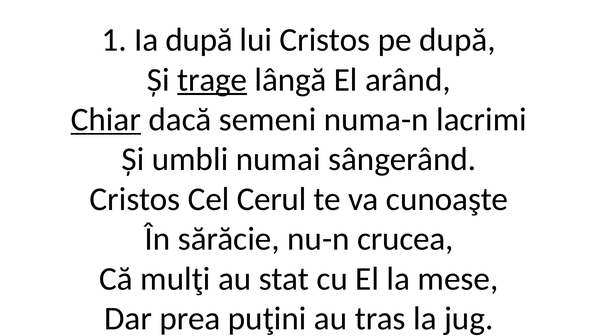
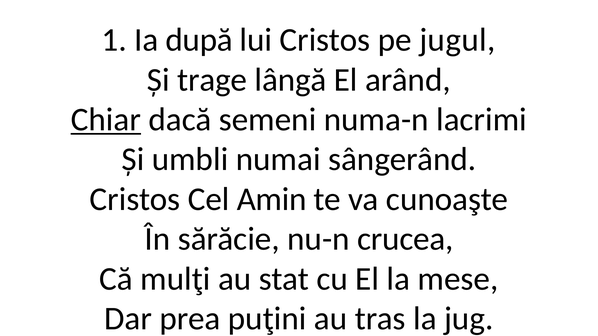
pe după: după -> jugul (457, 40)
trage underline: present -> none (212, 80)
Cerul: Cerul -> Amin (272, 199)
